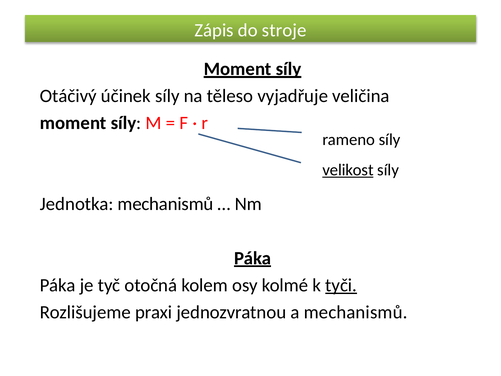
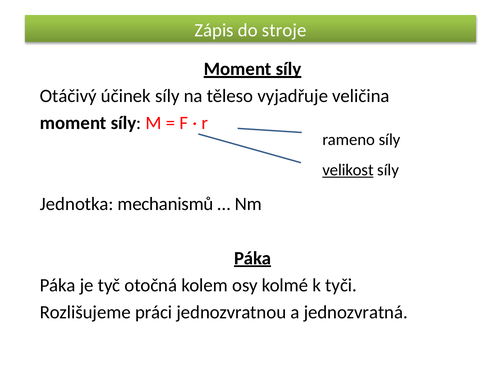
tyči underline: present -> none (341, 285)
praxi: praxi -> práci (154, 312)
a mechanismů: mechanismů -> jednozvratná (356, 312)
